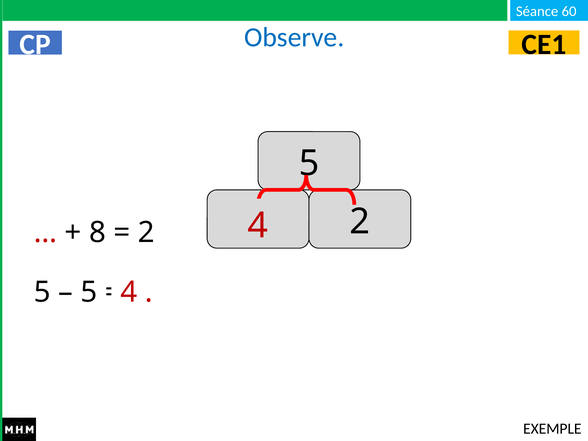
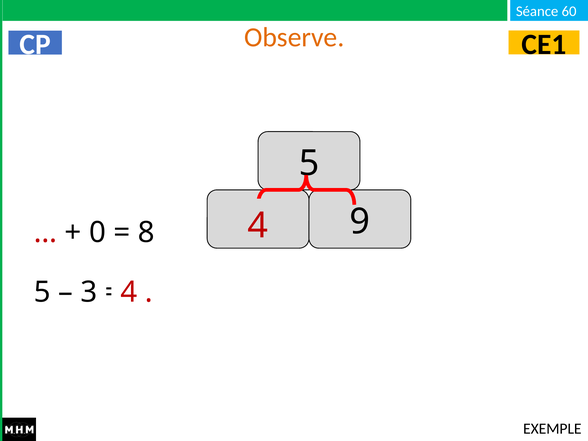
Observe colour: blue -> orange (294, 37)
2: 2 -> 9 (360, 222)
8: 8 -> 0 (97, 233)
2: 2 -> 8 (146, 233)
5: 5 -> 3 (89, 292)
